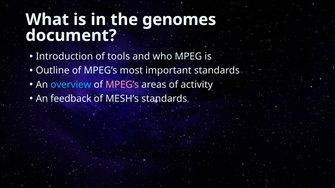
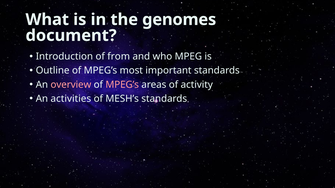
tools: tools -> from (119, 57)
overview colour: light blue -> pink (71, 85)
feedback: feedback -> activities (71, 99)
